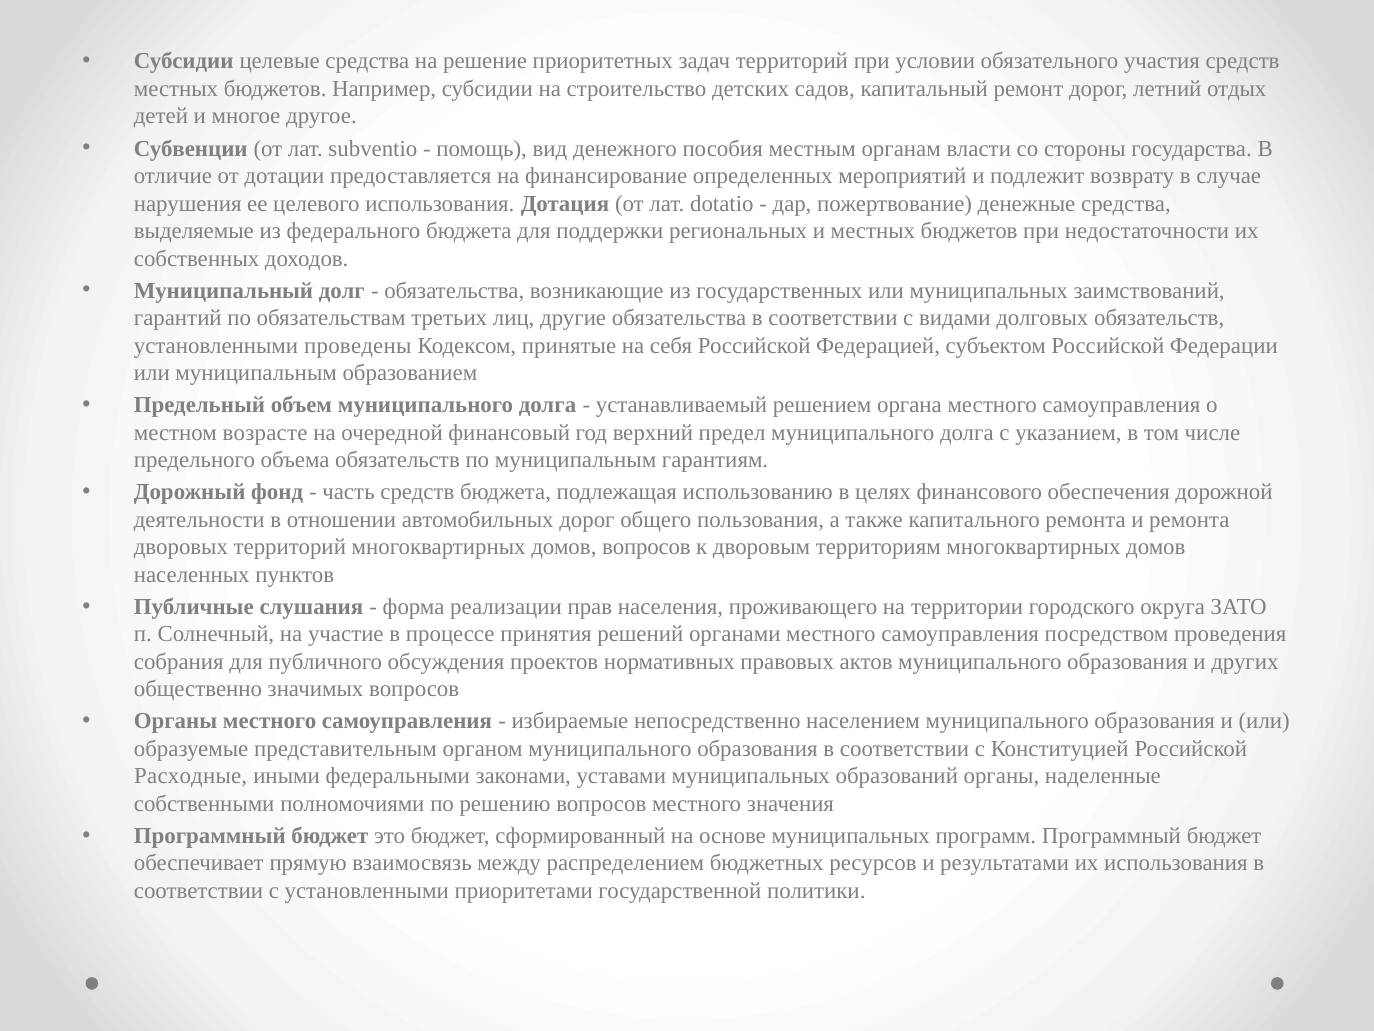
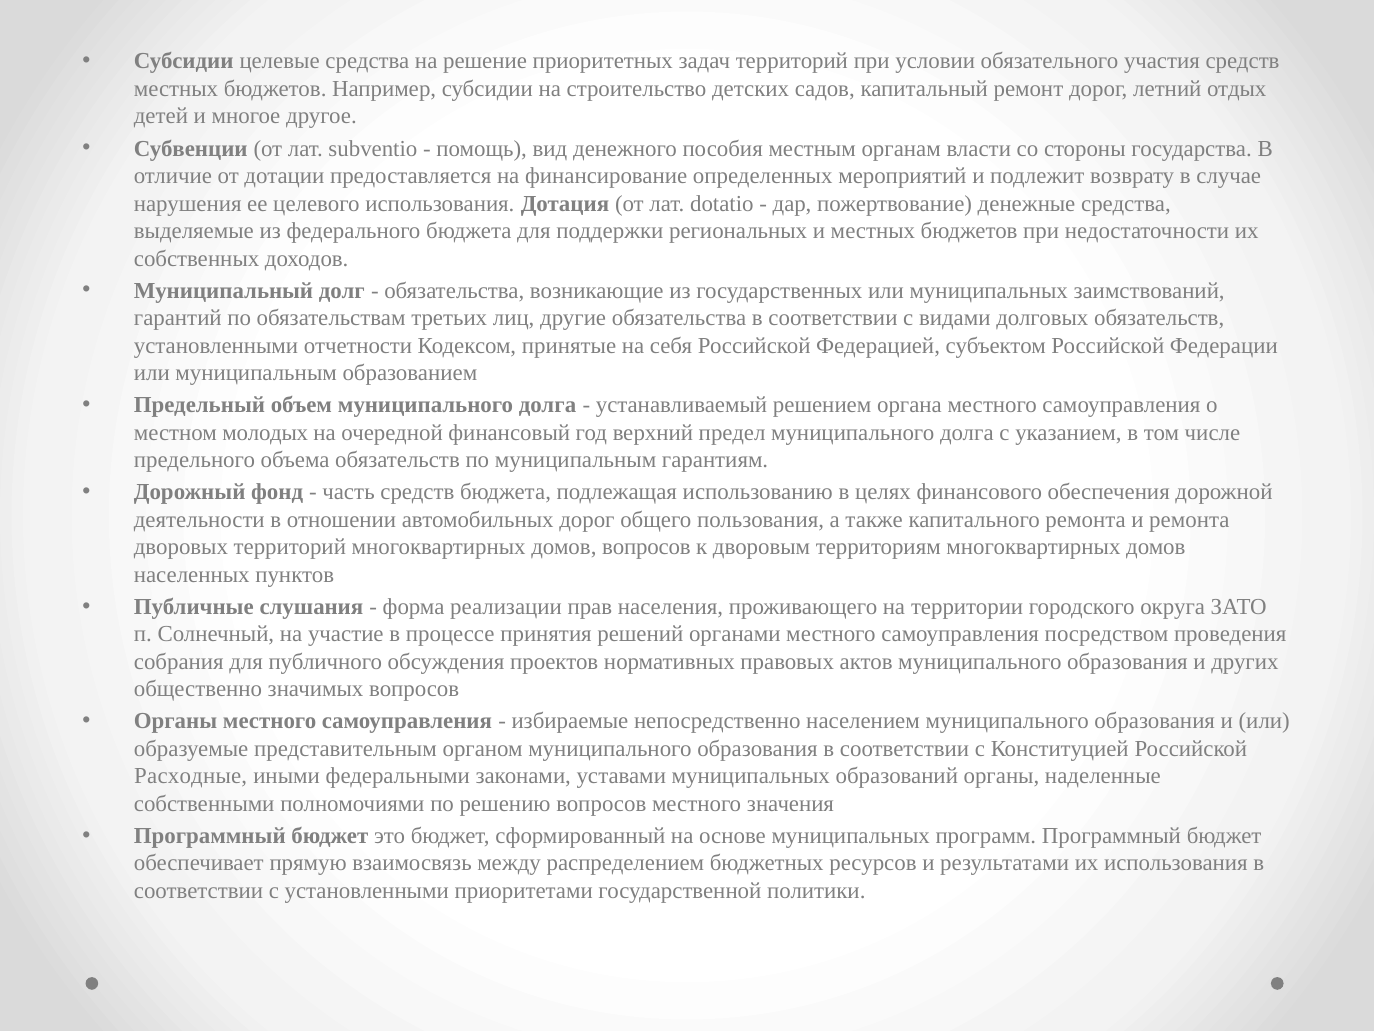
проведены: проведены -> отчетности (358, 345)
возрасте: возрасте -> молодых (265, 432)
